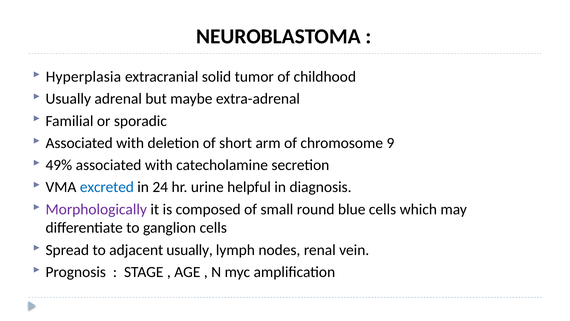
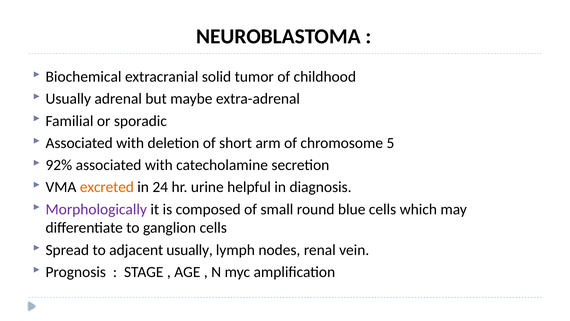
Hyperplasia: Hyperplasia -> Biochemical (83, 77)
9: 9 -> 5 (390, 143)
49%: 49% -> 92% (59, 165)
excreted colour: blue -> orange (107, 187)
